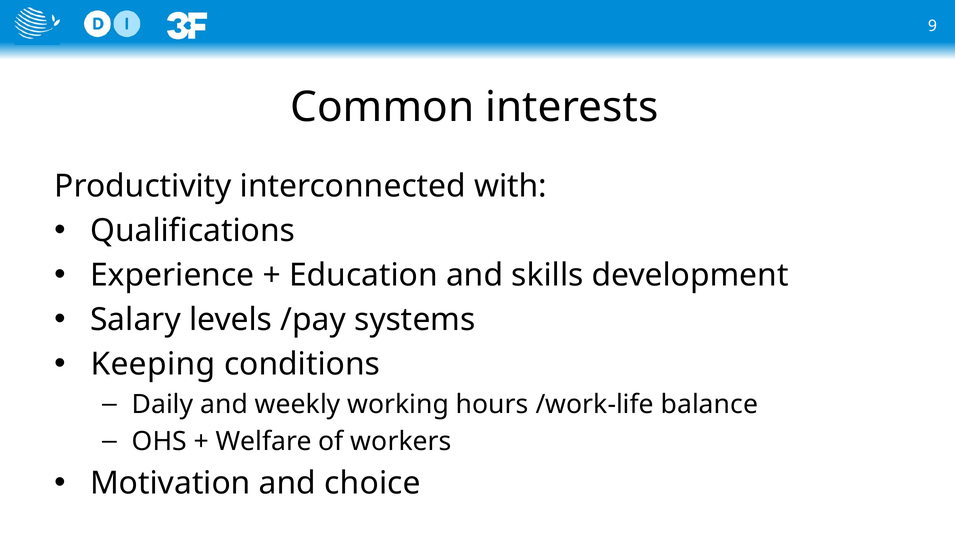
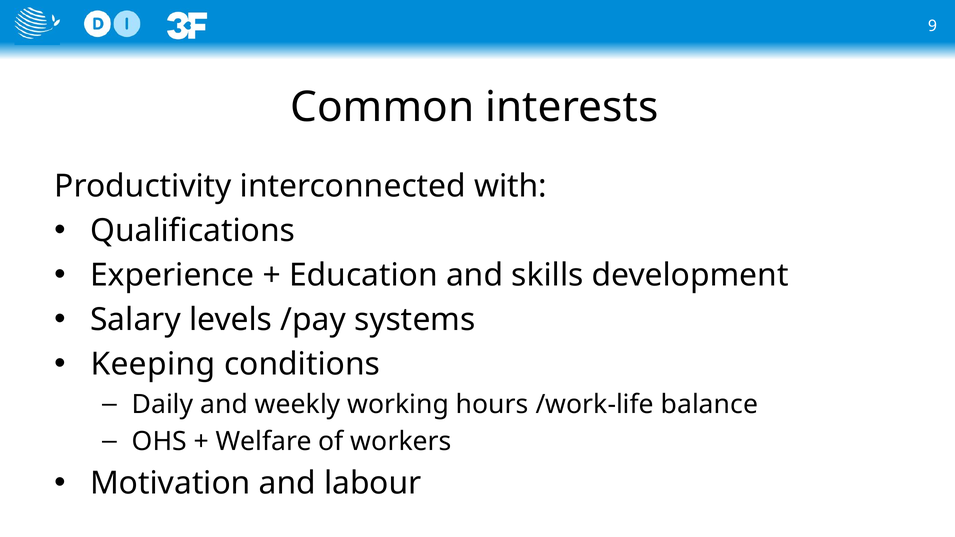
choice: choice -> labour (373, 484)
